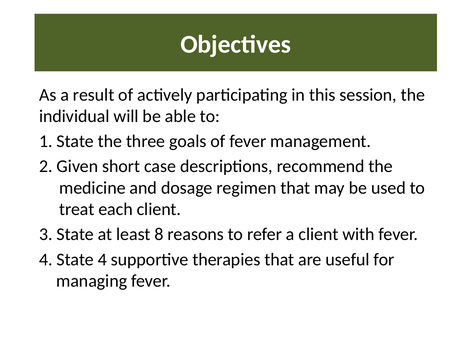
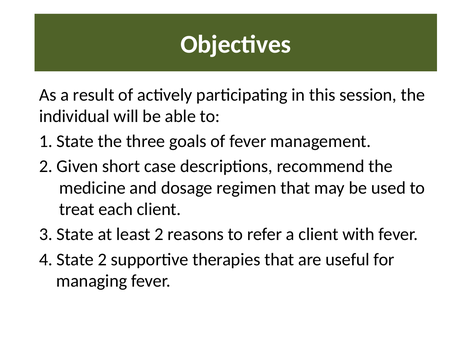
least 8: 8 -> 2 (159, 234)
State 4: 4 -> 2 (102, 259)
